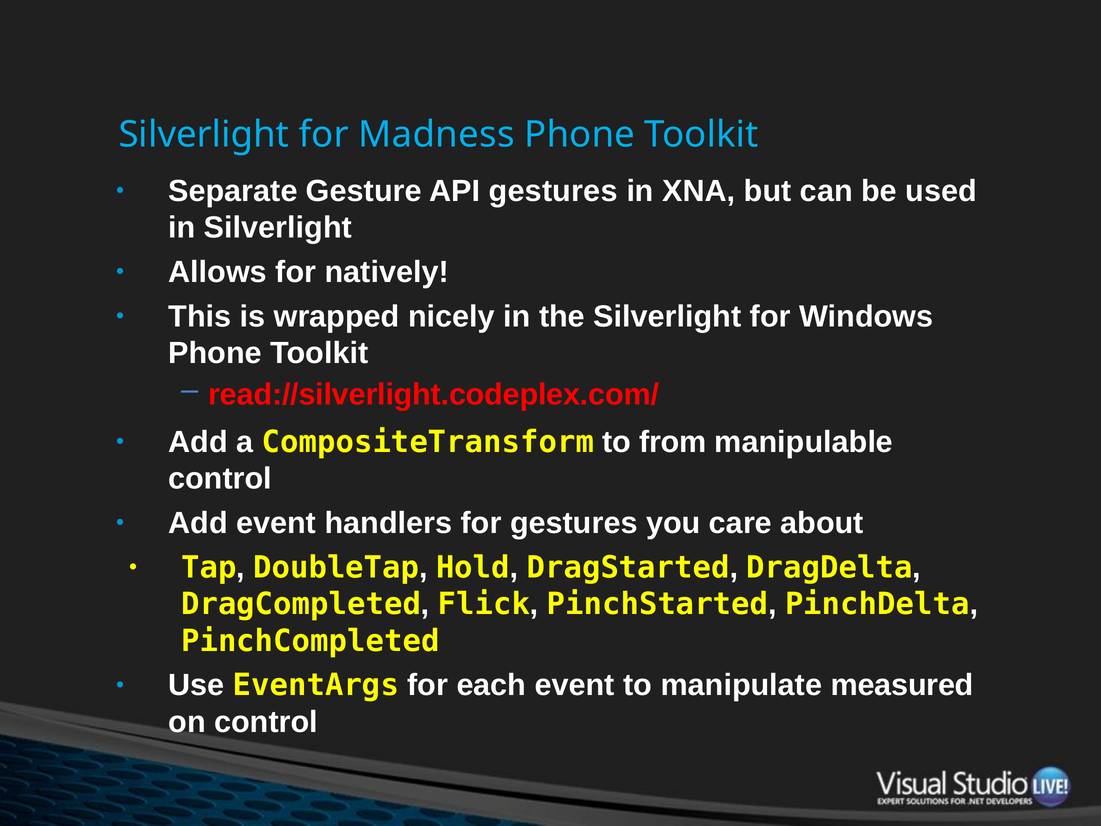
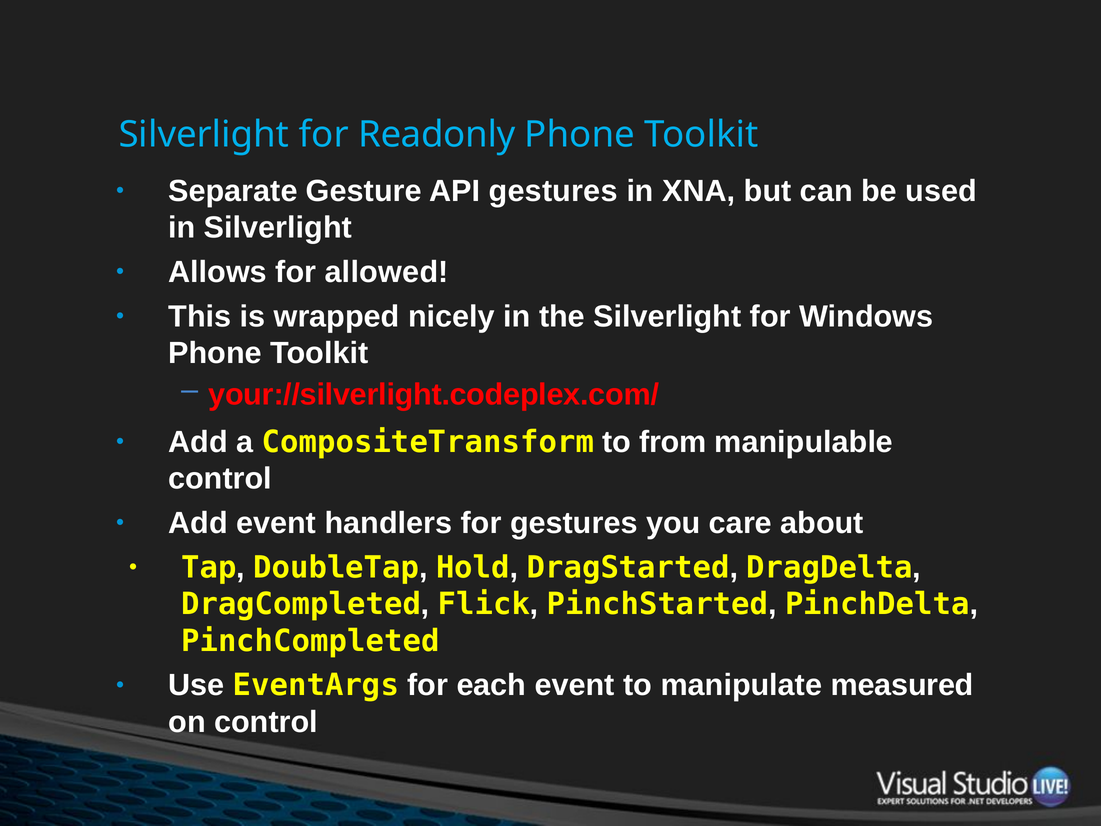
Madness: Madness -> Readonly (437, 134)
natively: natively -> allowed (387, 272)
read://silverlight.codeplex.com/: read://silverlight.codeplex.com/ -> your://silverlight.codeplex.com/ (434, 394)
